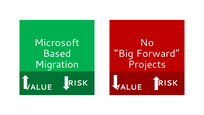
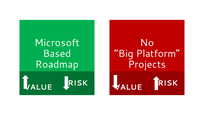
Forward: Forward -> Platform (158, 54)
Migration: Migration -> Roadmap (57, 64)
